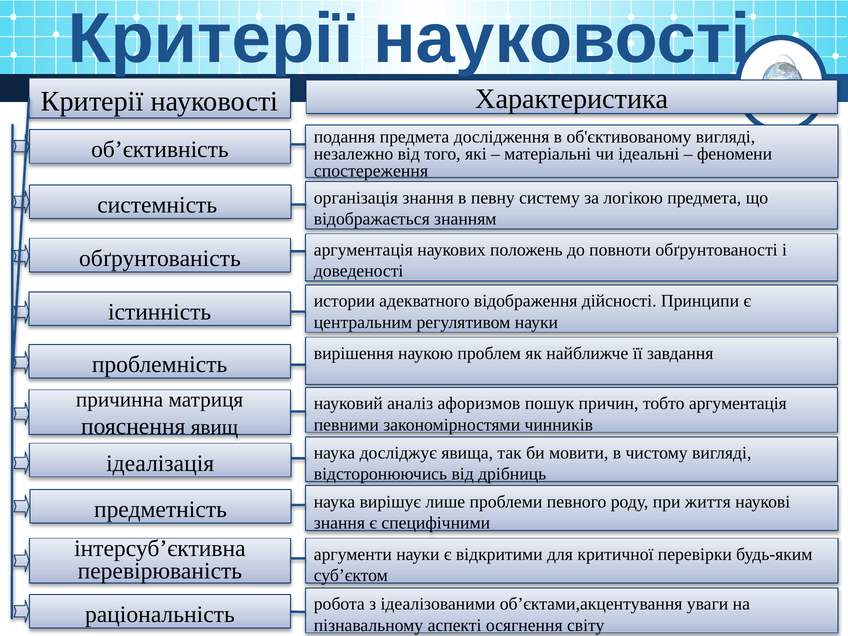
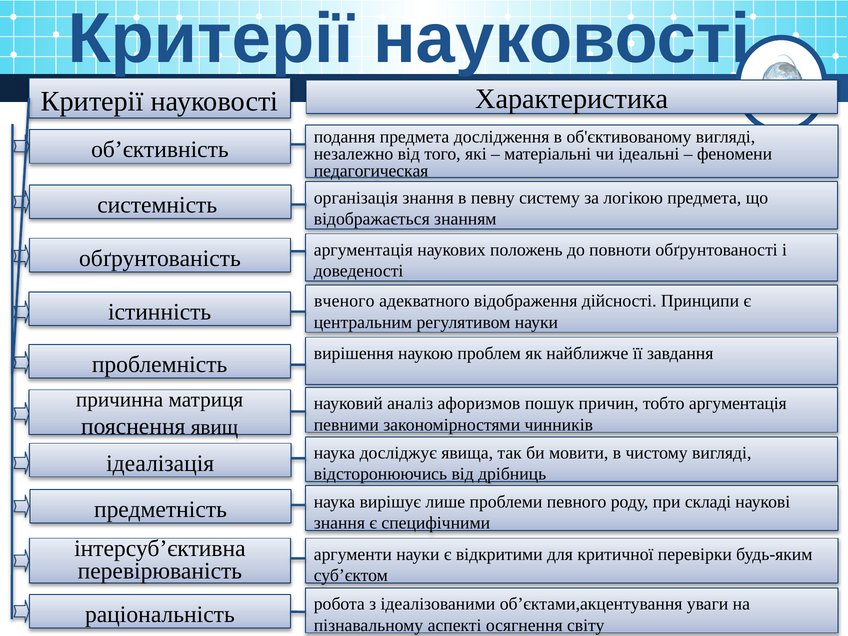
спостереження: спостереження -> педагогическая (371, 171)
истории: истории -> вченого (344, 301)
життя: життя -> складі (708, 502)
